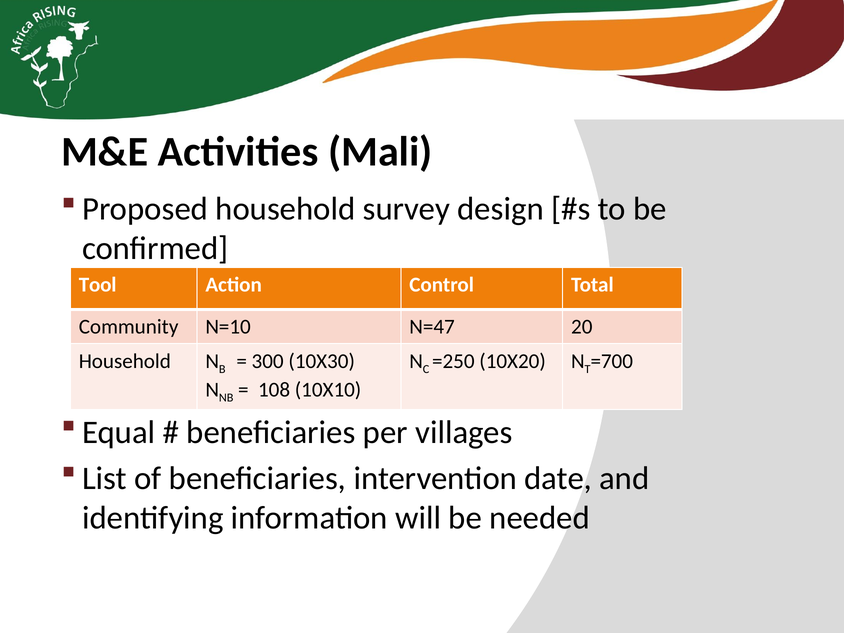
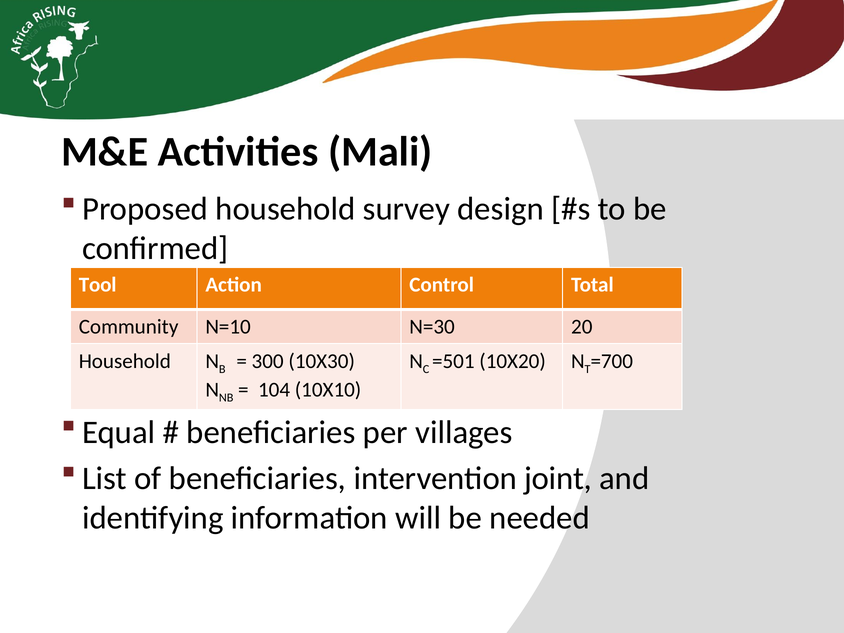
N=47: N=47 -> N=30 (432, 327)
=250: =250 -> =501 (453, 361)
108: 108 -> 104 (274, 390)
date: date -> joint (558, 478)
